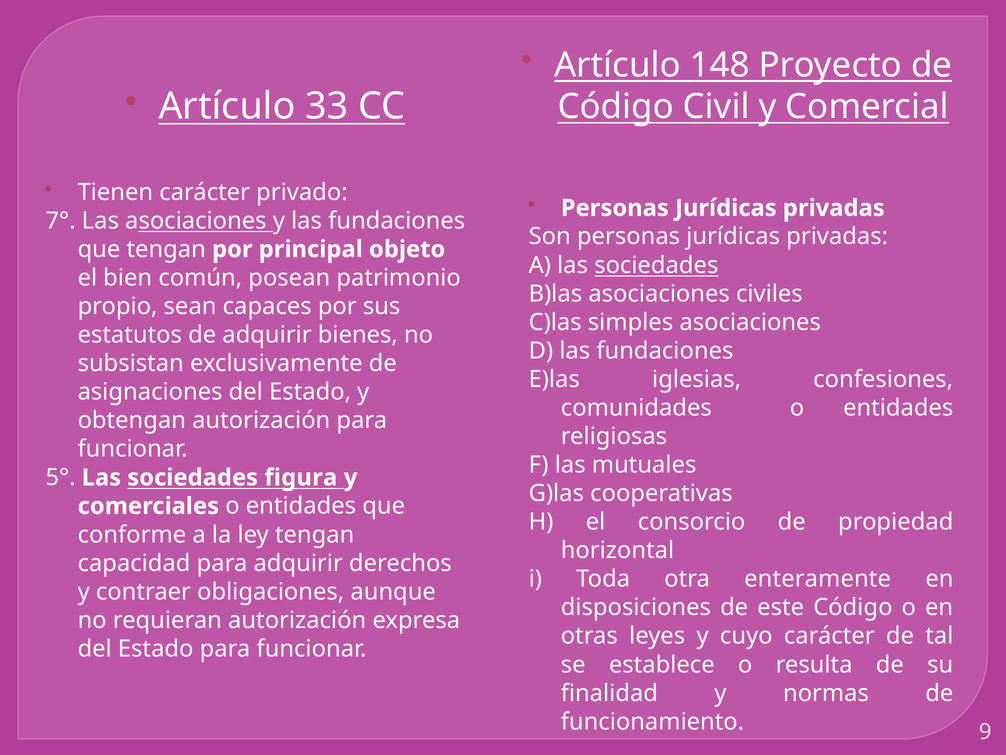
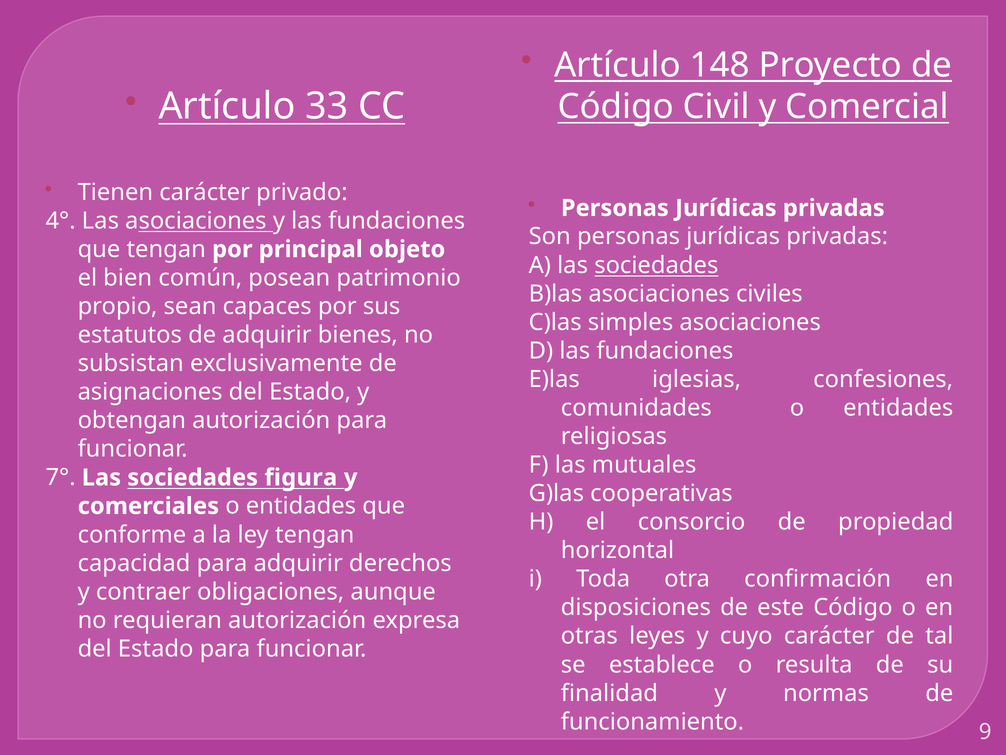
7°: 7° -> 4° (61, 221)
5°: 5° -> 7° (61, 477)
enteramente: enteramente -> confirmación (818, 579)
